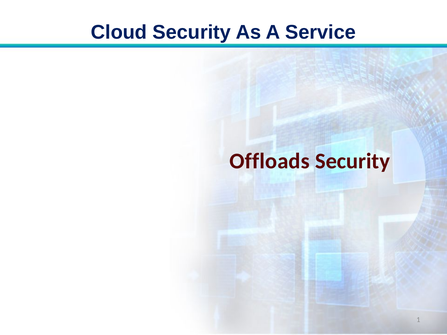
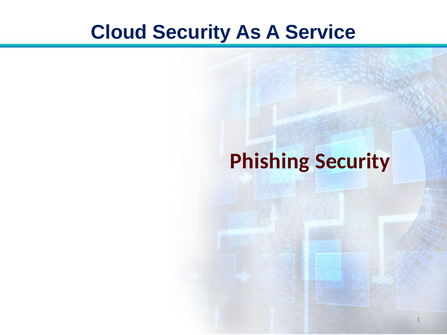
Offloads: Offloads -> Phishing (270, 161)
